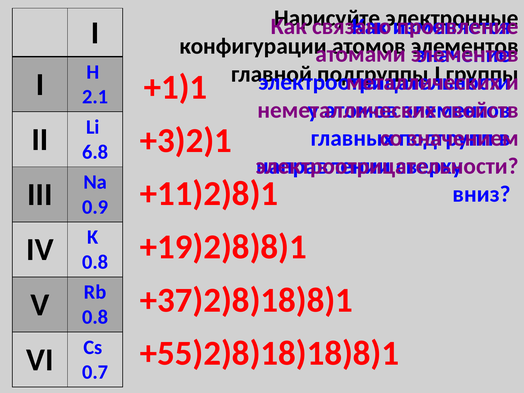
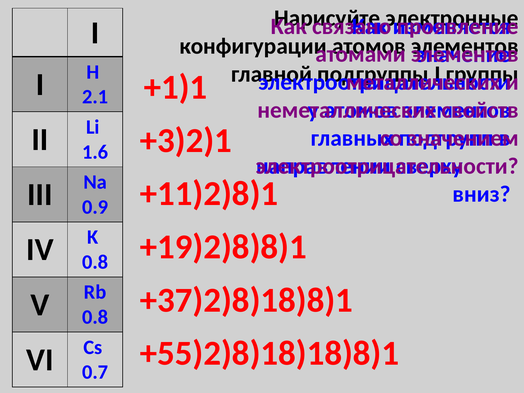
6.8: 6.8 -> 1.6 (95, 152)
